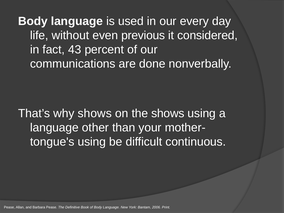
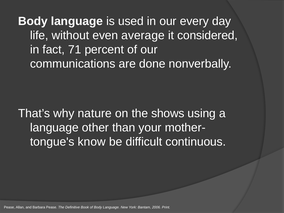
previous: previous -> average (143, 35)
43: 43 -> 71 (75, 50)
why shows: shows -> nature (95, 113)
using: using -> know (92, 142)
